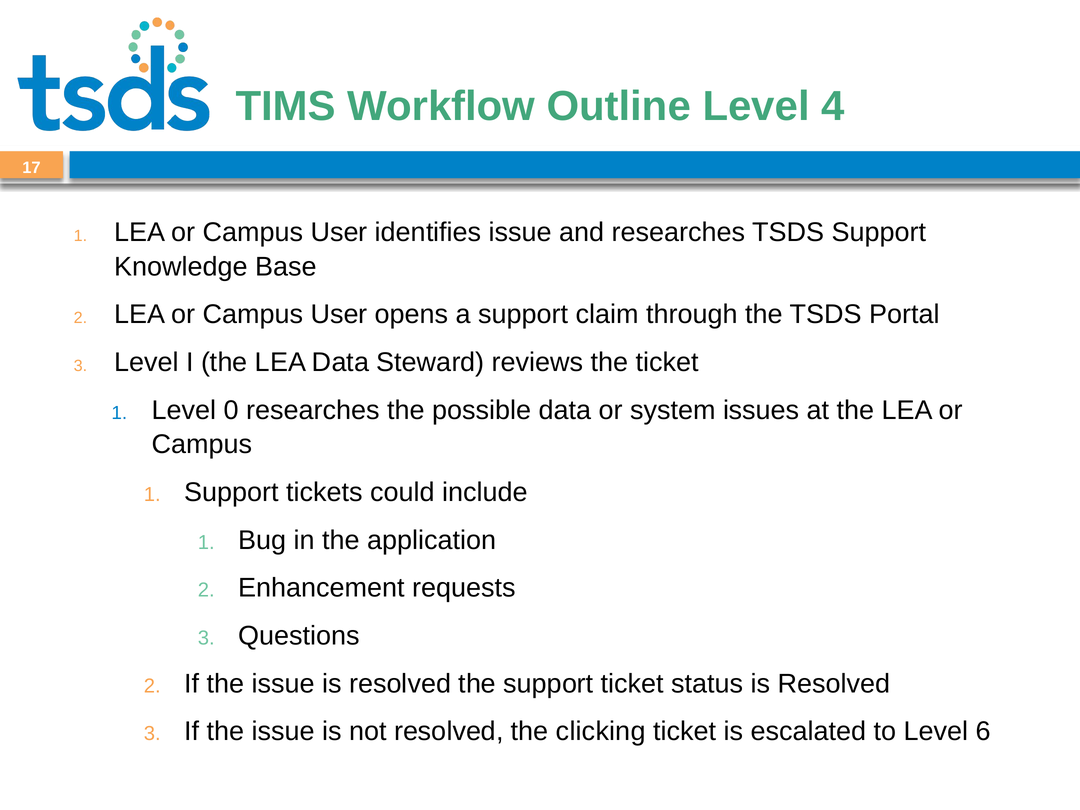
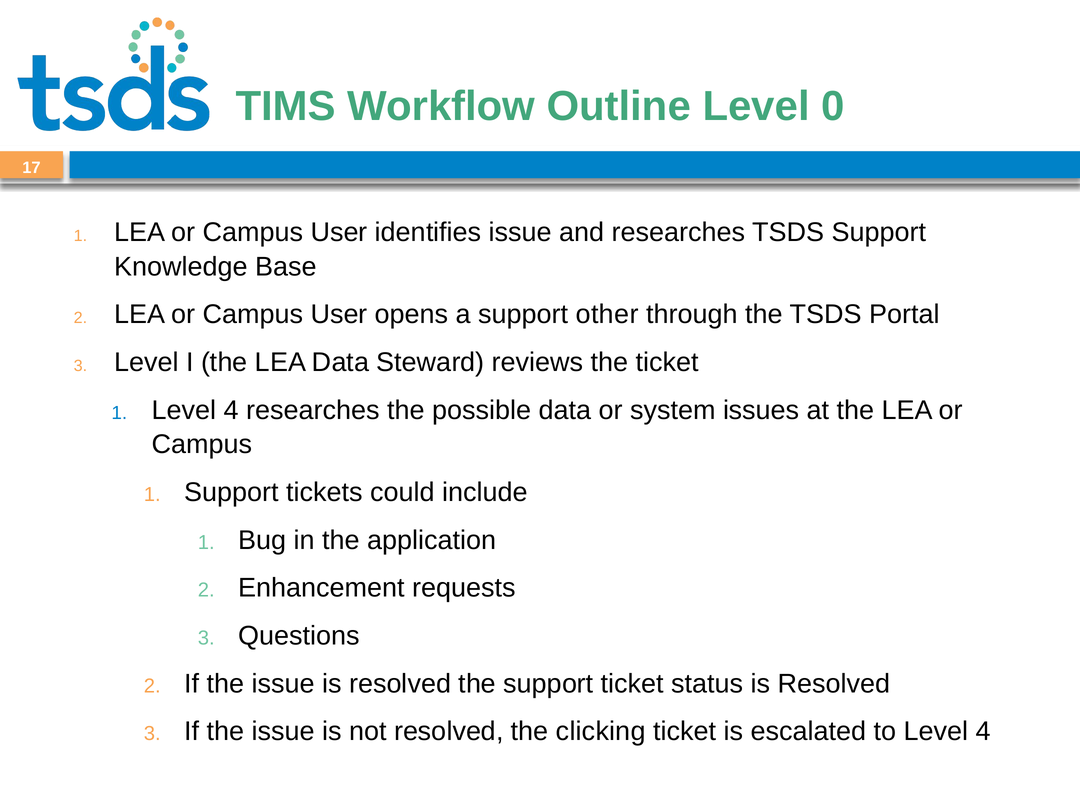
4: 4 -> 0 (833, 107)
claim: claim -> other (607, 314)
1 Level 0: 0 -> 4 (231, 410)
to Level 6: 6 -> 4 (983, 731)
